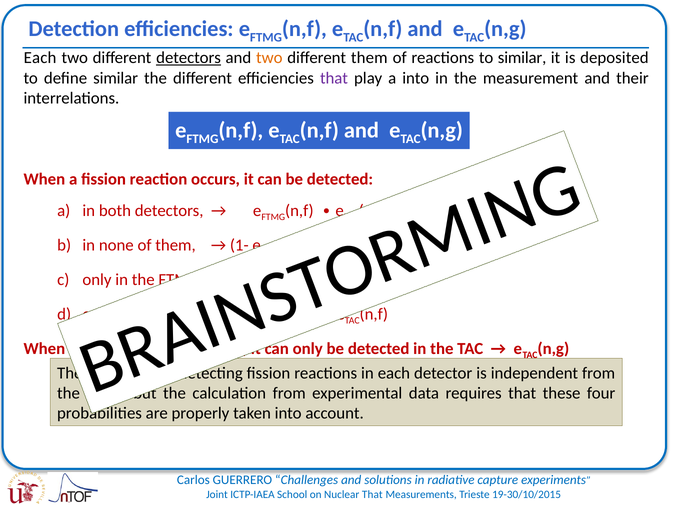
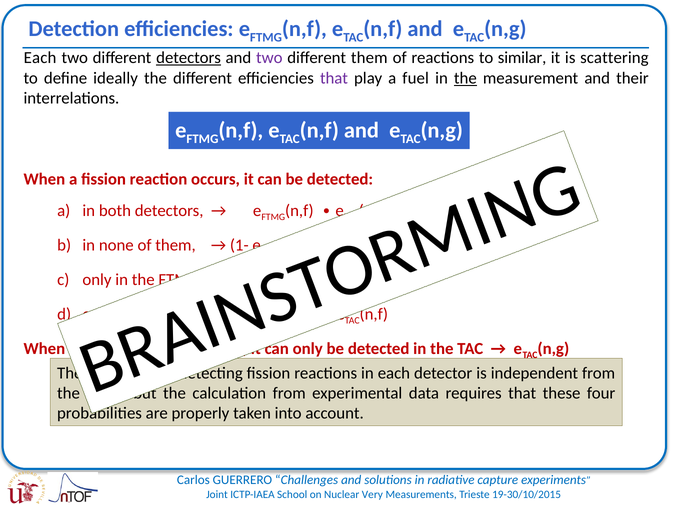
two colour: orange -> purple (269, 58)
deposited: deposited -> scattering (614, 58)
define similar: similar -> ideally (116, 78)
a into: into -> fuel (416, 78)
the underline: none -> present (465, 78)
That: That -> Very (372, 494)
